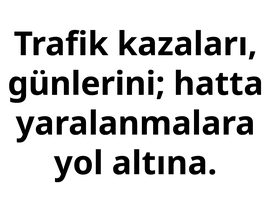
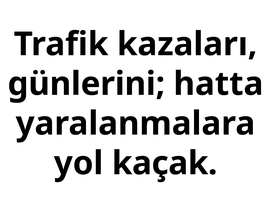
altına: altına -> kaçak (165, 164)
